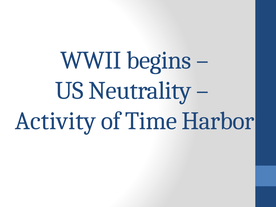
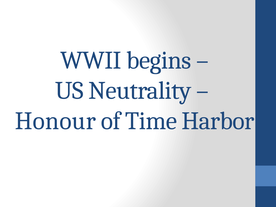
Activity: Activity -> Honour (55, 121)
